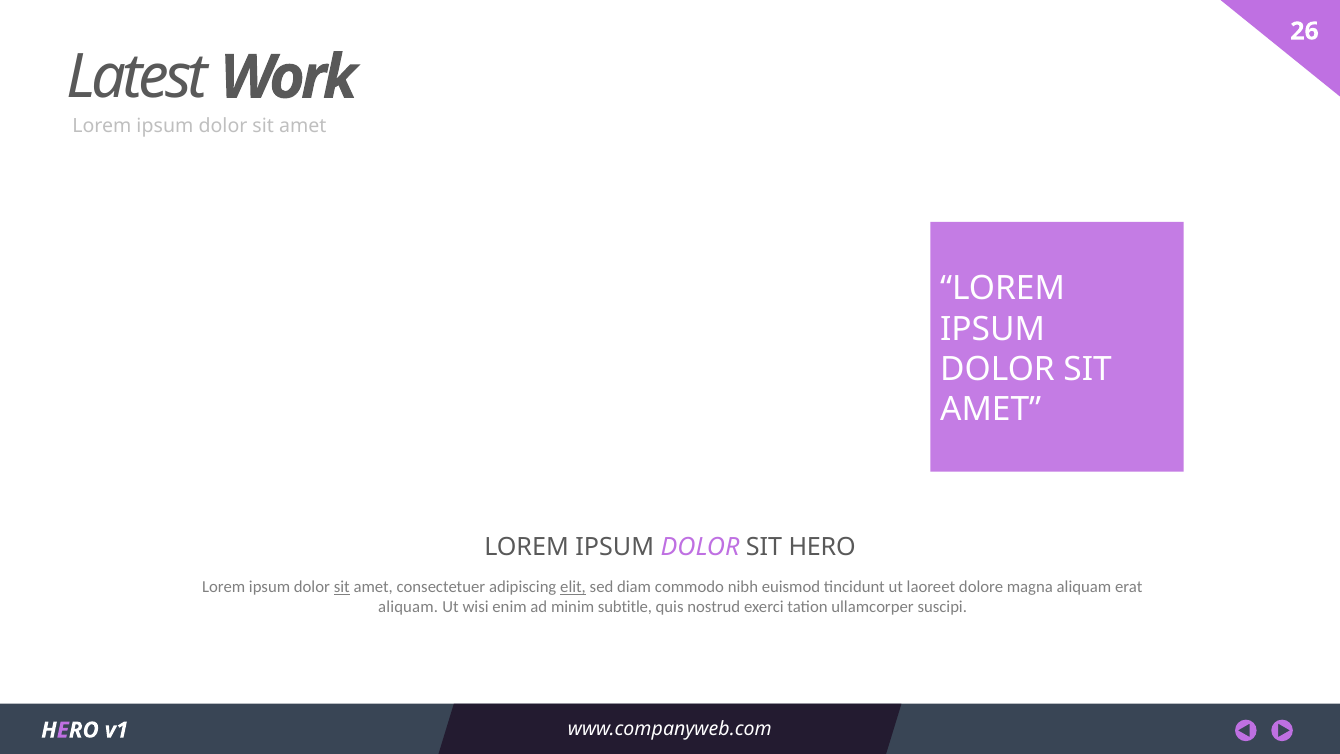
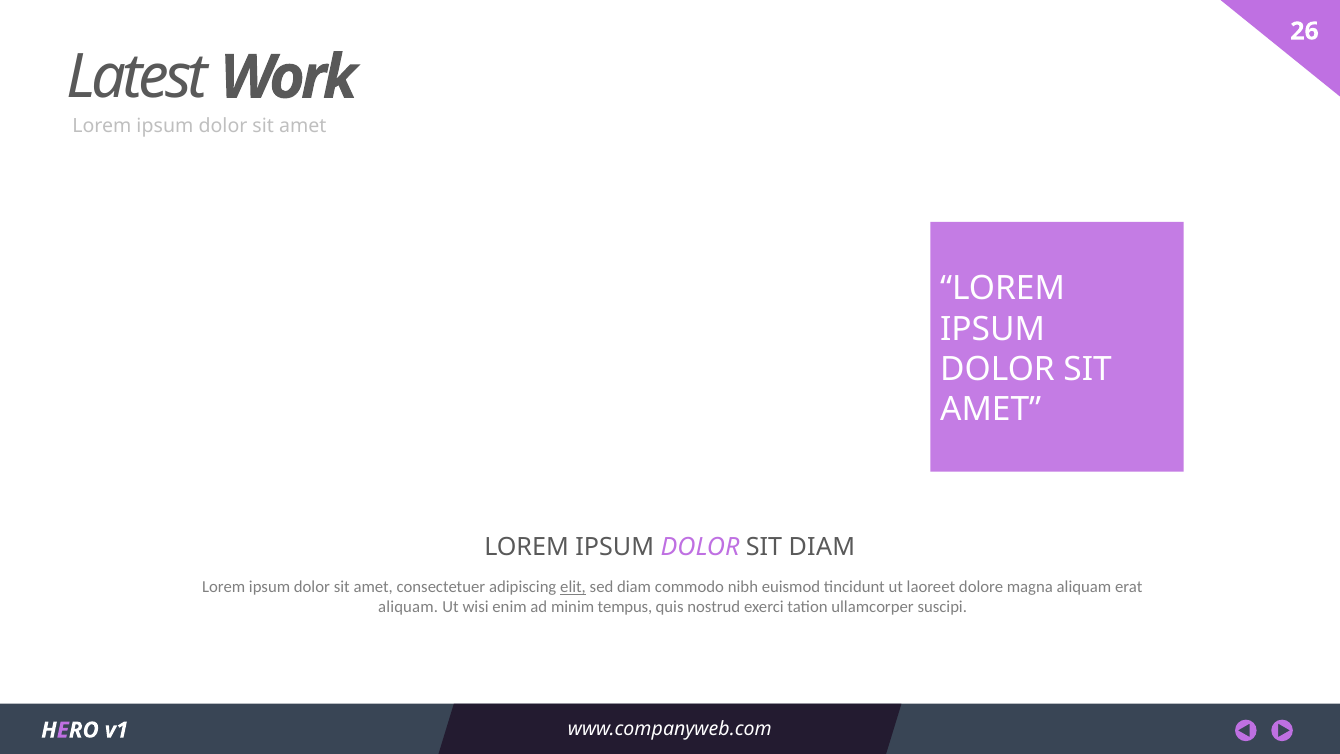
SIT HERO: HERO -> DIAM (822, 547)
sit underline: present -> none (342, 587)
subtitle: subtitle -> tempus (625, 607)
